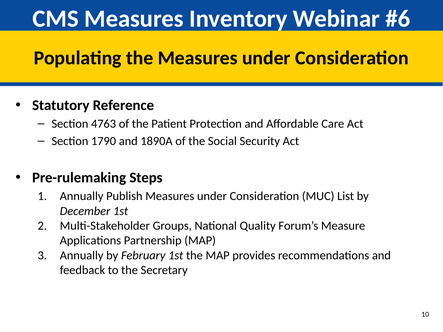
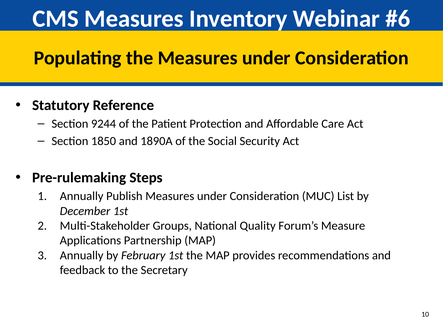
4763: 4763 -> 9244 (104, 124)
1790: 1790 -> 1850 (104, 141)
